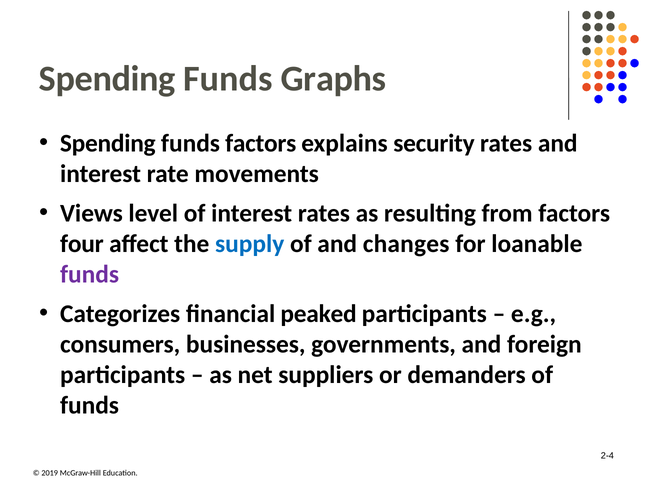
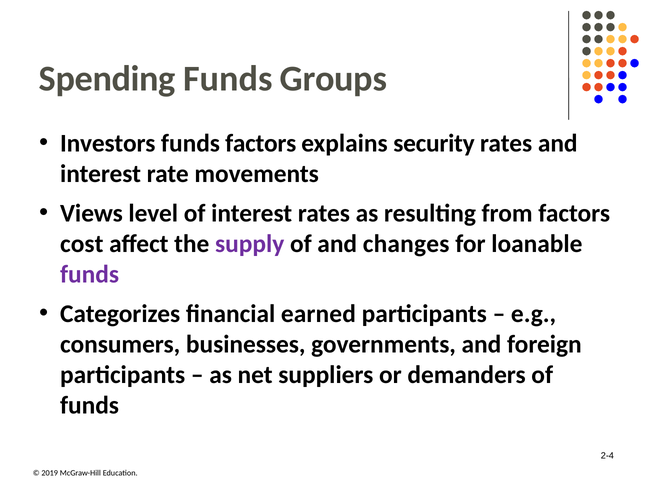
Graphs: Graphs -> Groups (333, 79)
Spending: Spending -> Investors (108, 143)
four: four -> cost (82, 244)
supply colour: blue -> purple (250, 244)
peaked: peaked -> earned (318, 314)
